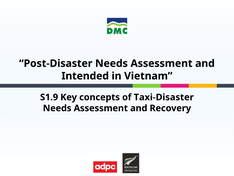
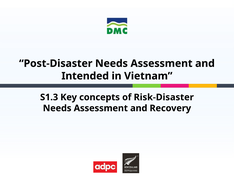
S1.9: S1.9 -> S1.3 (49, 97)
Taxi-Disaster: Taxi-Disaster -> Risk-Disaster (164, 97)
